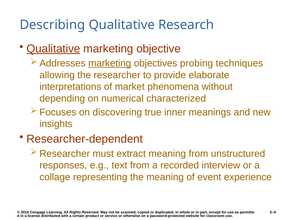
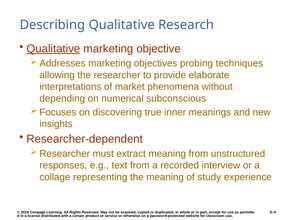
marketing underline: present -> none (110, 63)
characterized: characterized -> subconscious (176, 98)
event: event -> study (209, 177)
